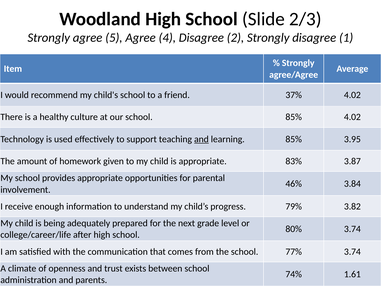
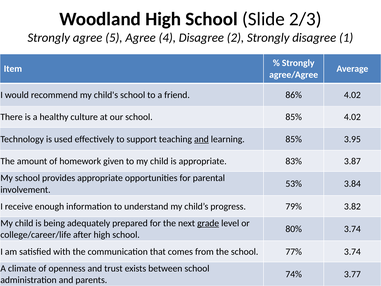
37%: 37% -> 86% (294, 95)
46%: 46% -> 53% (294, 184)
grade underline: none -> present (208, 223)
1.61: 1.61 -> 3.77 (352, 274)
